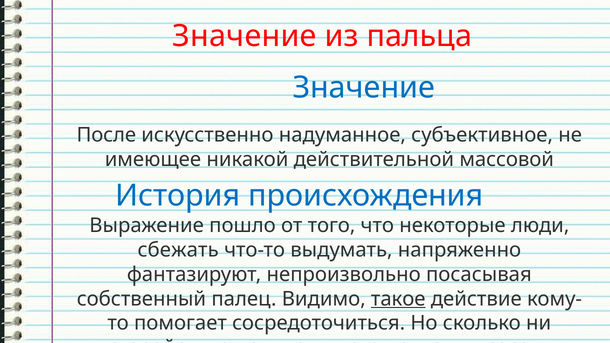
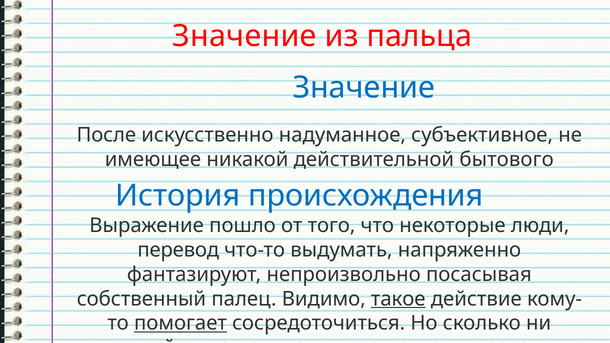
массовой: массовой -> бытового (507, 160)
сбежать: сбежать -> перевод (178, 250)
помогает underline: none -> present (180, 323)
